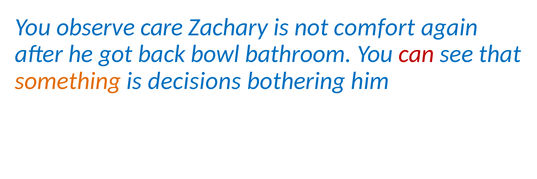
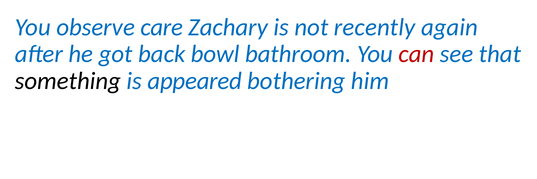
comfort: comfort -> recently (375, 27)
something colour: orange -> black (68, 81)
decisions: decisions -> appeared (195, 81)
